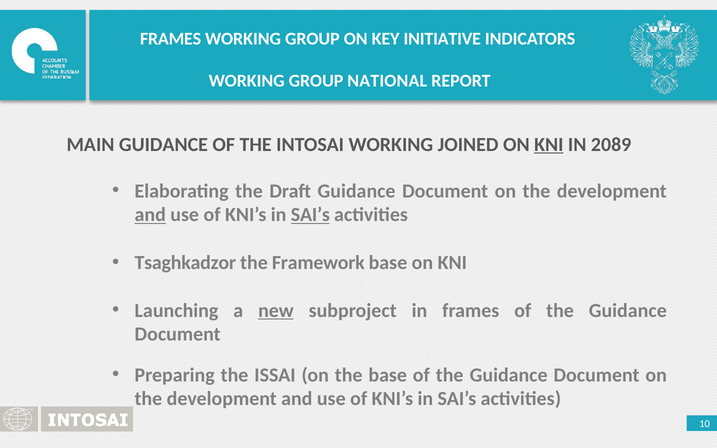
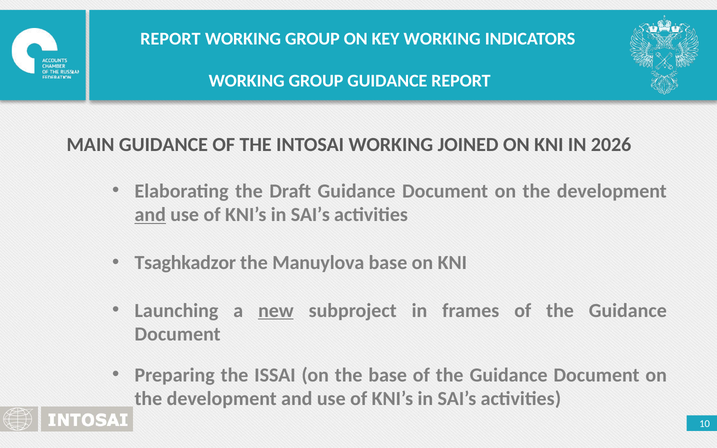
FRAMES: FRAMES -> REPORT (170, 39)
KEY INITIATIVE: INITIATIVE -> WORKING (442, 39)
GROUP NATIONAL: NATIONAL -> GUIDANCE (387, 81)
KNI underline: present -> none (549, 145)
2089: 2089 -> 2026 (611, 145)
SAI’s underline: present -> none (310, 215)
Framework: Framework -> Manuylova (318, 263)
